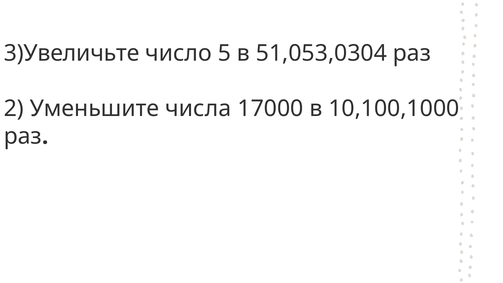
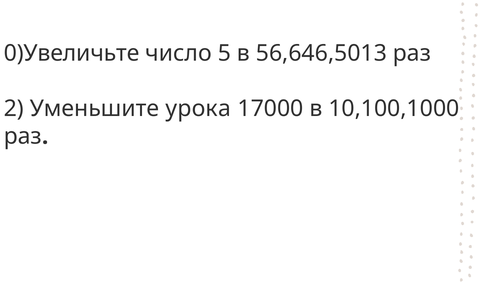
3)Увеличьте: 3)Увеличьте -> 0)Увеличьте (72, 53)
51,053,0304: 51,053,0304 -> 56,646,5013 (321, 53)
числа: числа -> урока (198, 109)
